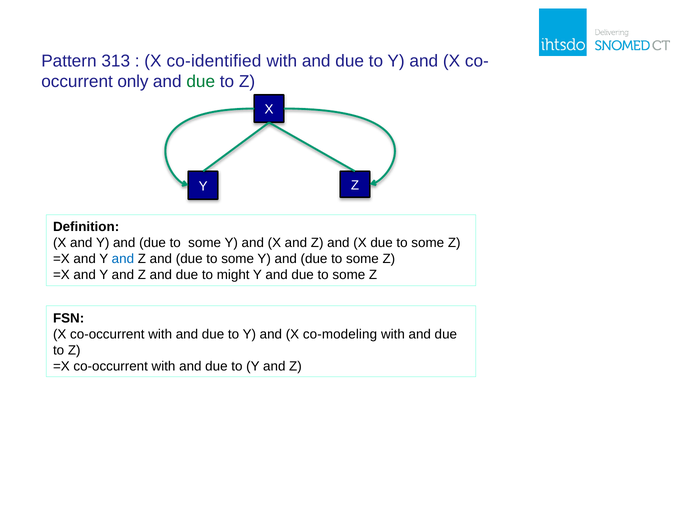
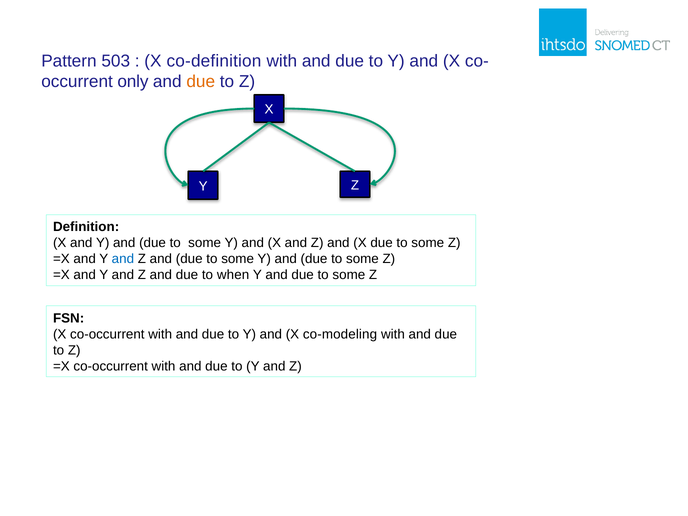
313: 313 -> 503 (116, 61)
co-identified: co-identified -> co-definition (214, 61)
due colour: green -> orange (201, 82)
might: might -> when (233, 275)
